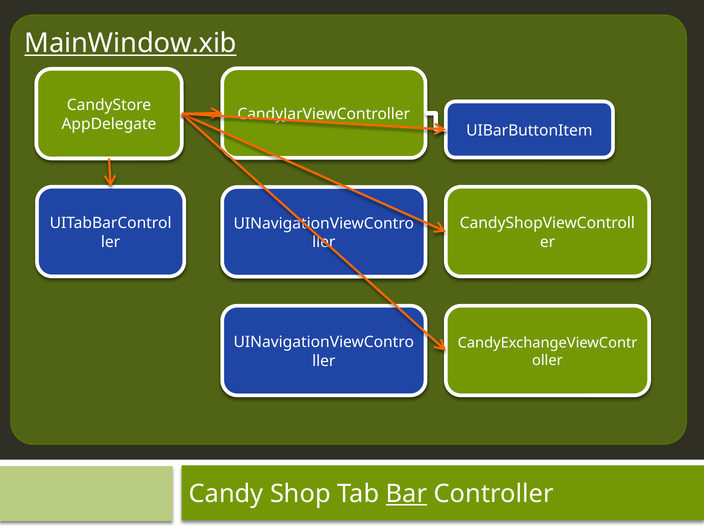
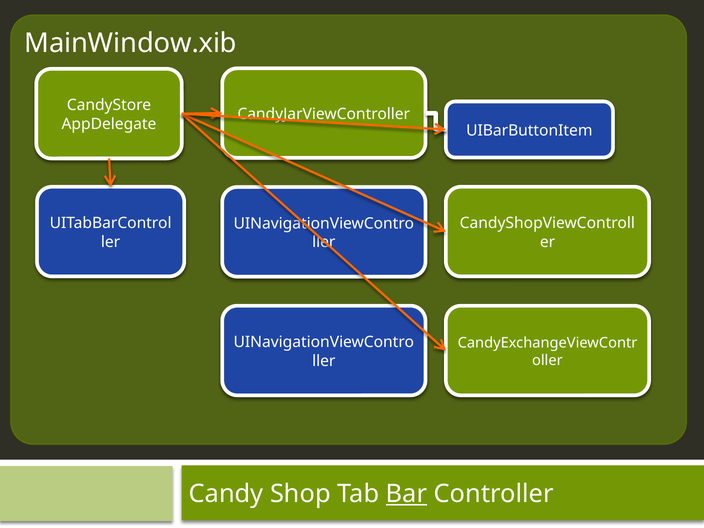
MainWindow.xib underline: present -> none (131, 43)
